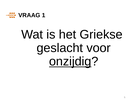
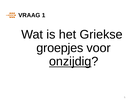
geslacht: geslacht -> groepjes (60, 48)
